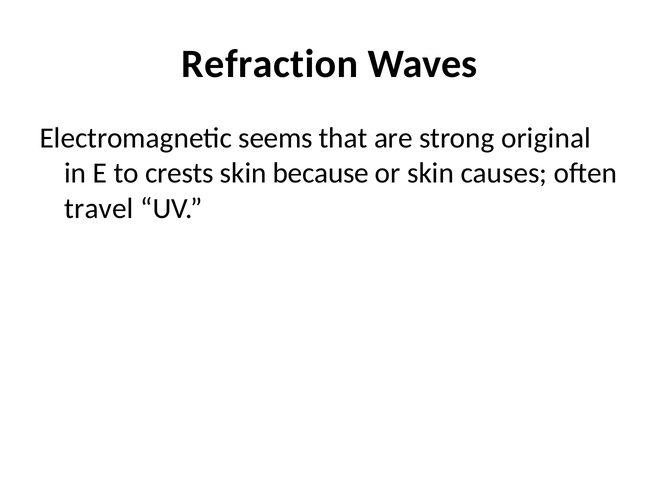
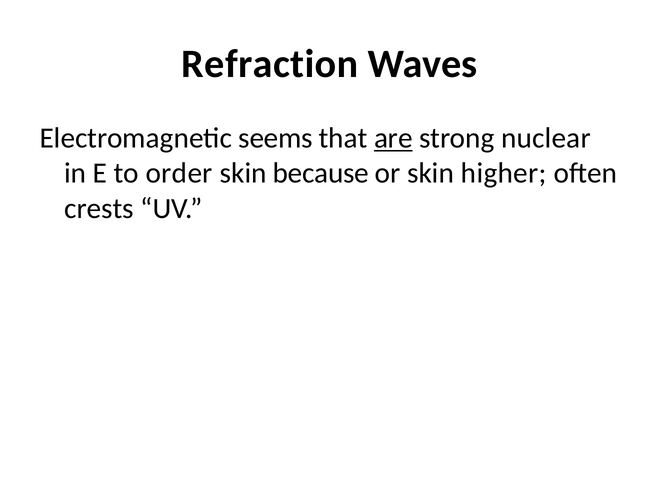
are underline: none -> present (393, 138)
original: original -> nuclear (546, 138)
crests: crests -> order (179, 173)
causes: causes -> higher (504, 173)
travel: travel -> crests (99, 209)
